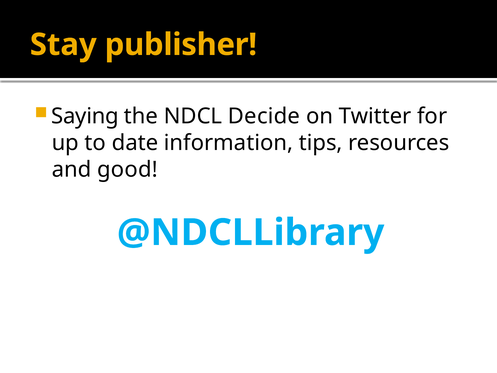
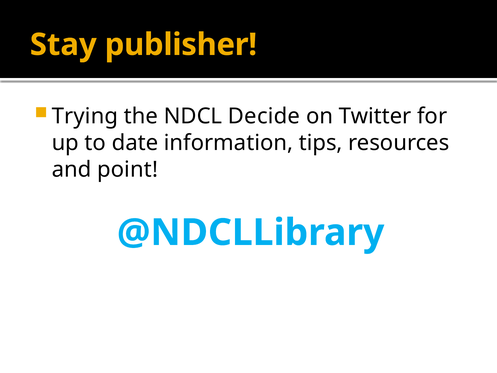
Saying: Saying -> Trying (85, 116)
good: good -> point (128, 169)
